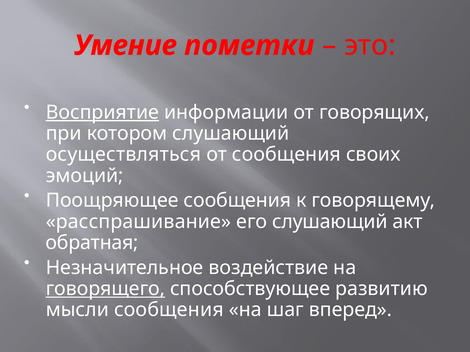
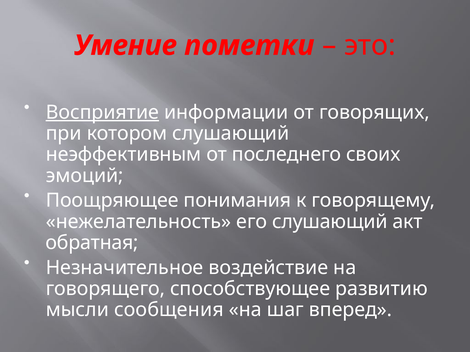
осуществляться: осуществляться -> неэффективным (124, 155)
от сообщения: сообщения -> последнего (287, 155)
Поощряющее сообщения: сообщения -> понимания (237, 201)
расспрашивание: расспрашивание -> нежелательность (139, 222)
говорящего underline: present -> none (105, 289)
